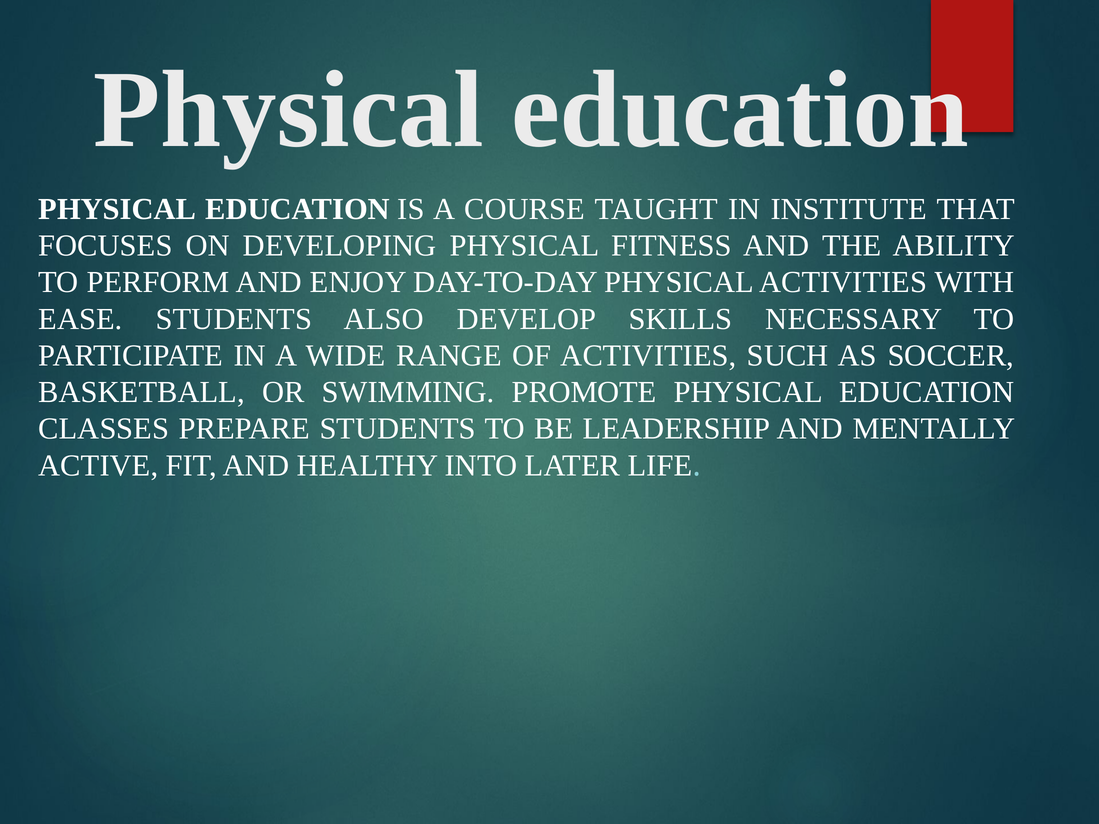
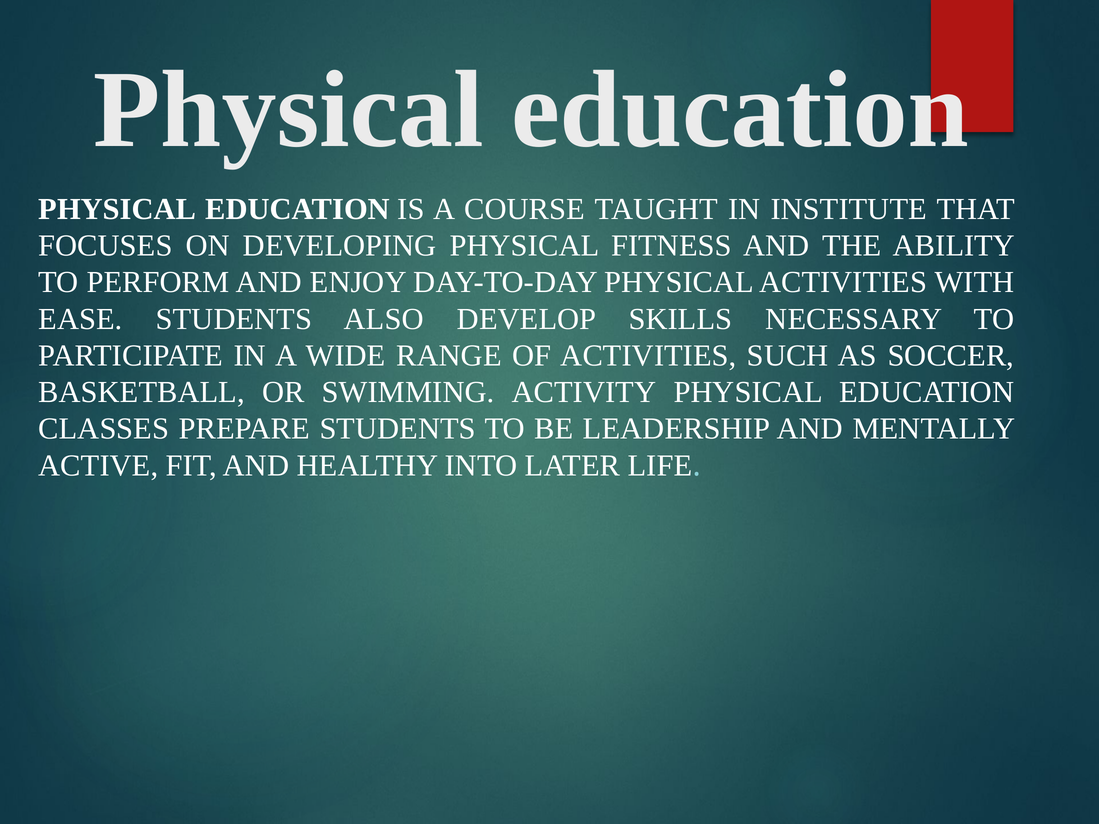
PROMOTE: PROMOTE -> ACTIVITY (584, 392)
